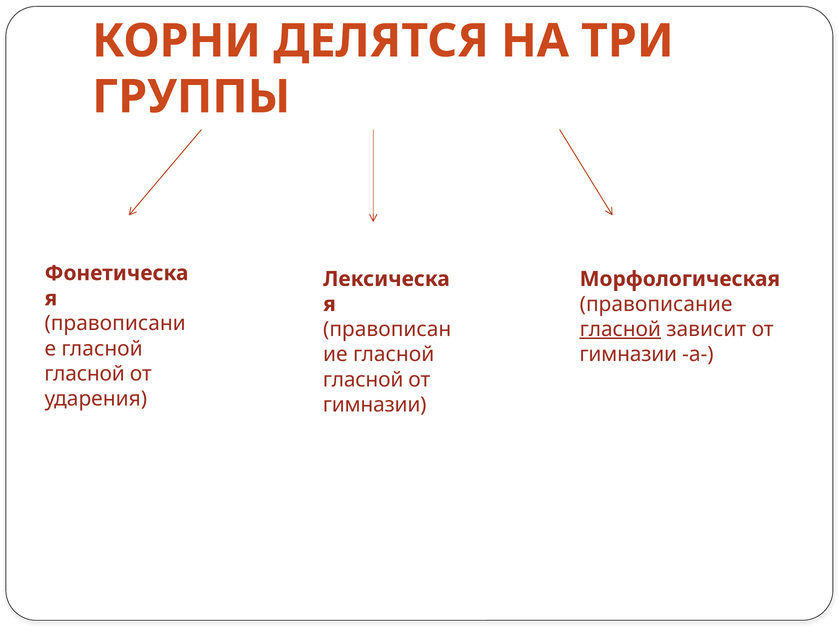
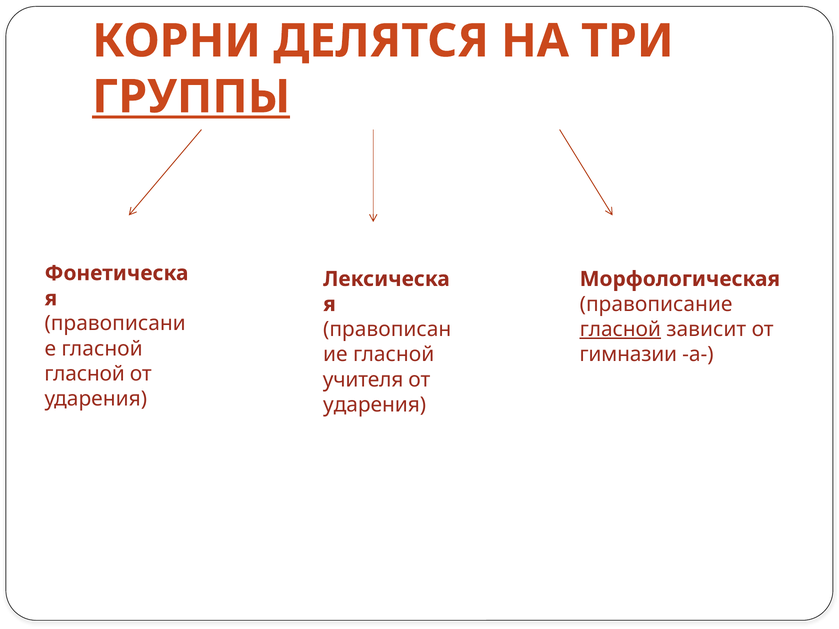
ГРУППЫ underline: none -> present (191, 97)
гласной: гласной -> учителя (363, 380)
гимназии: гимназии -> ударения (375, 405)
